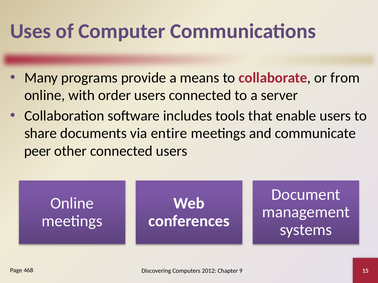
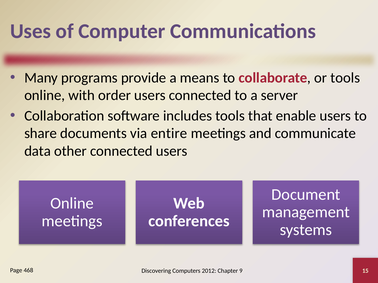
or from: from -> tools (345, 78)
peer: peer -> data (38, 151)
